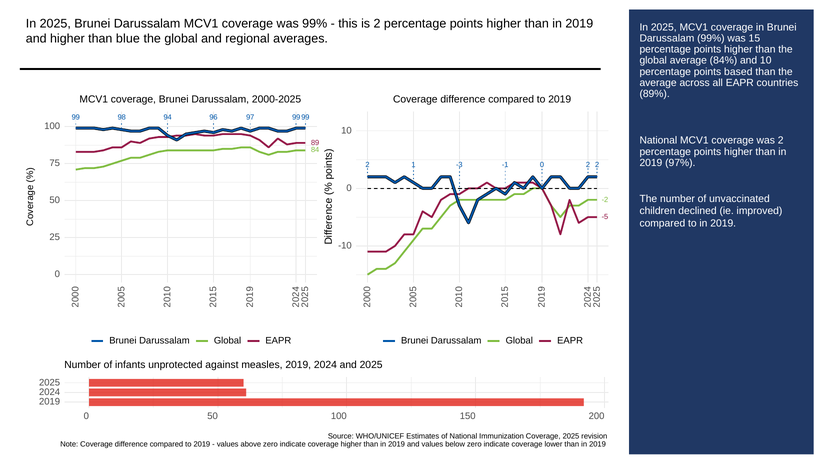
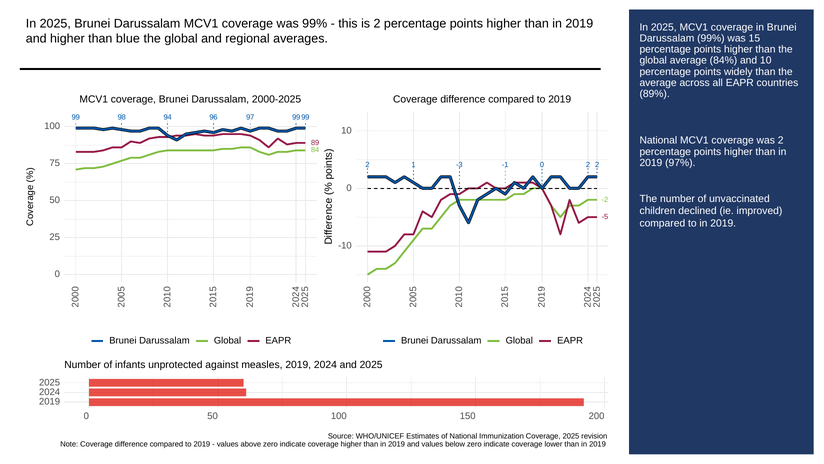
based: based -> widely (738, 72)
